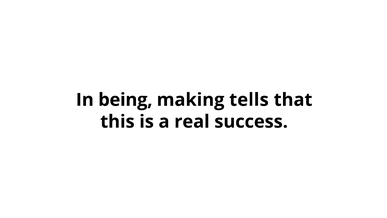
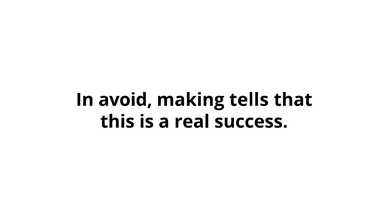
being: being -> avoid (125, 100)
